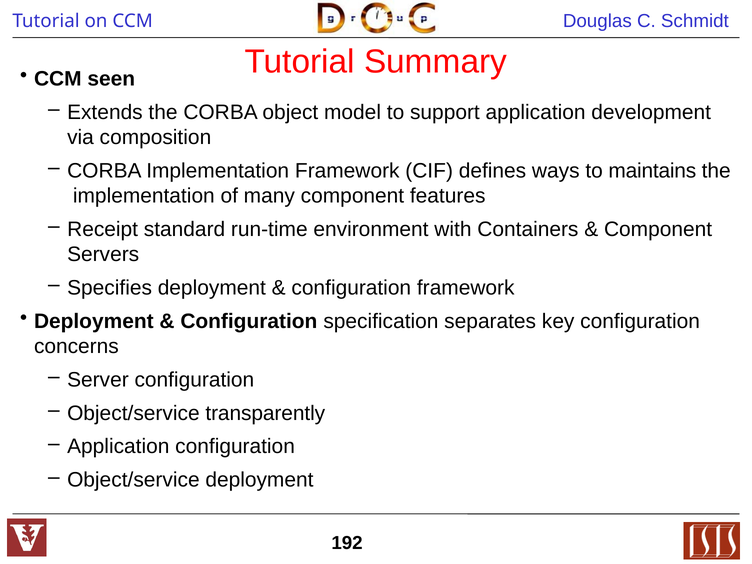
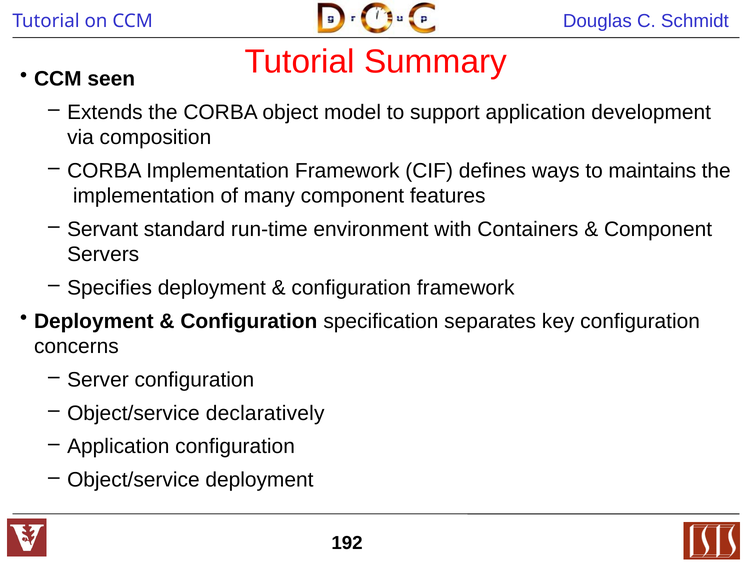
Receipt: Receipt -> Servant (103, 229)
transparently: transparently -> declaratively (265, 413)
